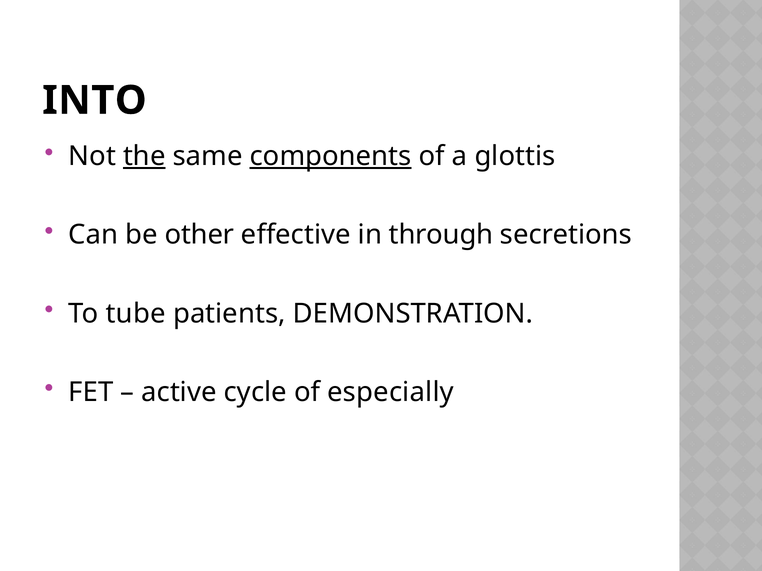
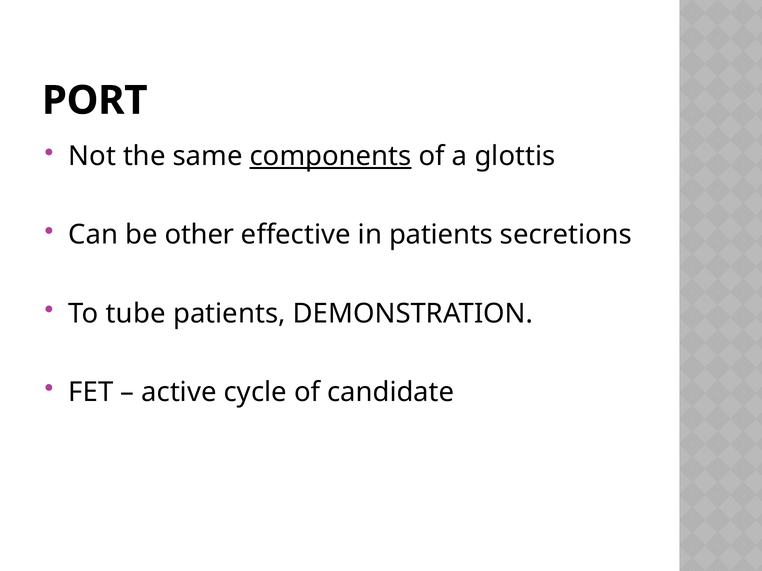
INTO: INTO -> PORT (95, 101)
the underline: present -> none (144, 156)
in through: through -> patients (441, 235)
especially: especially -> candidate (391, 392)
